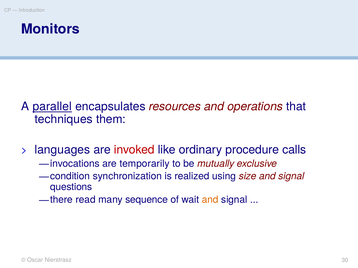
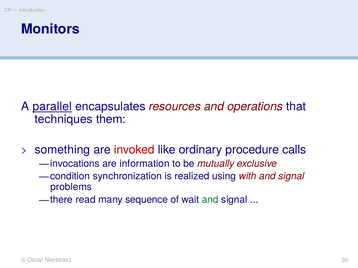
languages: languages -> something (62, 150)
temporarily: temporarily -> information (145, 164)
size: size -> with (248, 177)
questions: questions -> problems (71, 187)
and colour: orange -> green (210, 200)
